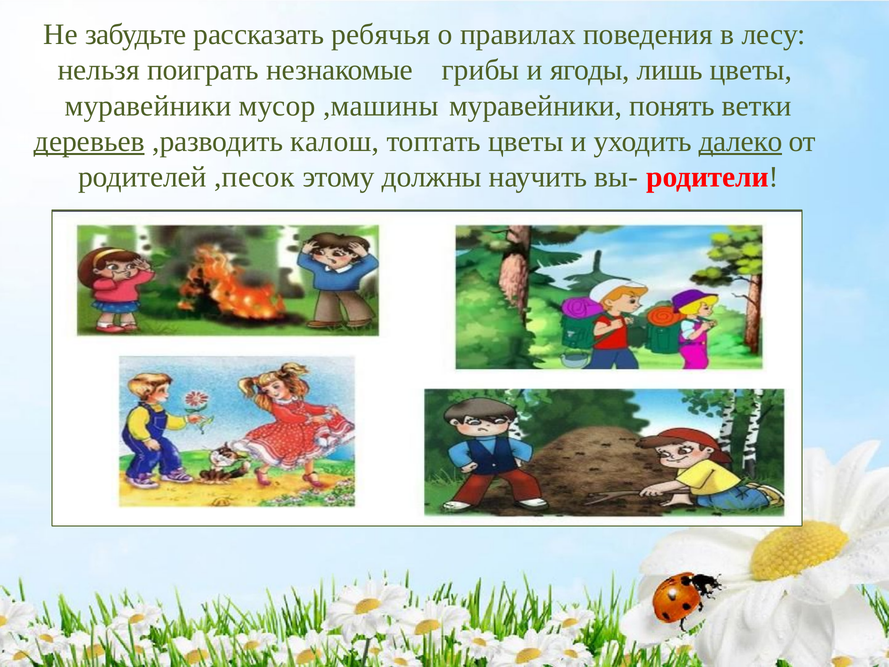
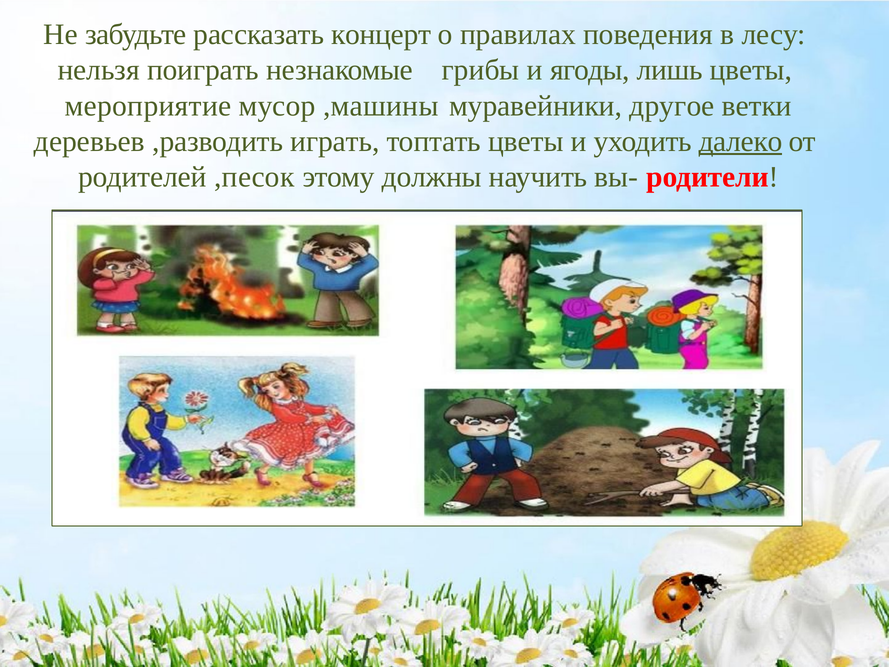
ребячья: ребячья -> концерт (381, 35)
муравейники: муравейники -> мероприятие (148, 106)
понять: понять -> другое (672, 106)
деревьев underline: present -> none (89, 141)
калош: калош -> играть (335, 141)
